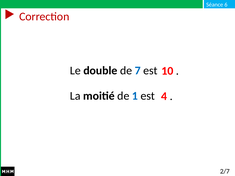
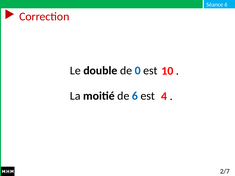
7: 7 -> 0 (138, 71)
de 1: 1 -> 6 (135, 96)
